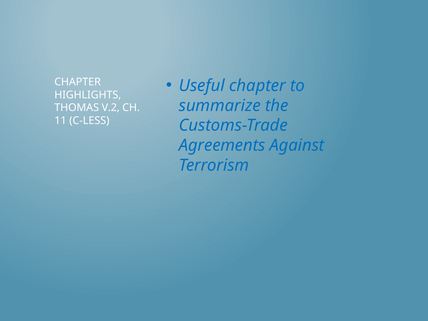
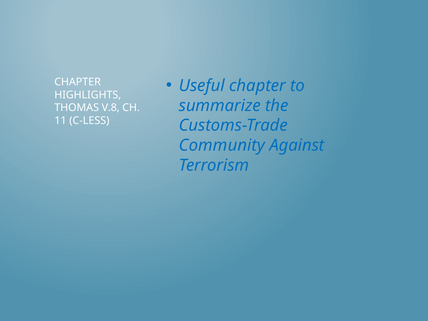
V.2: V.2 -> V.8 (111, 108)
Agreements: Agreements -> Community (222, 145)
